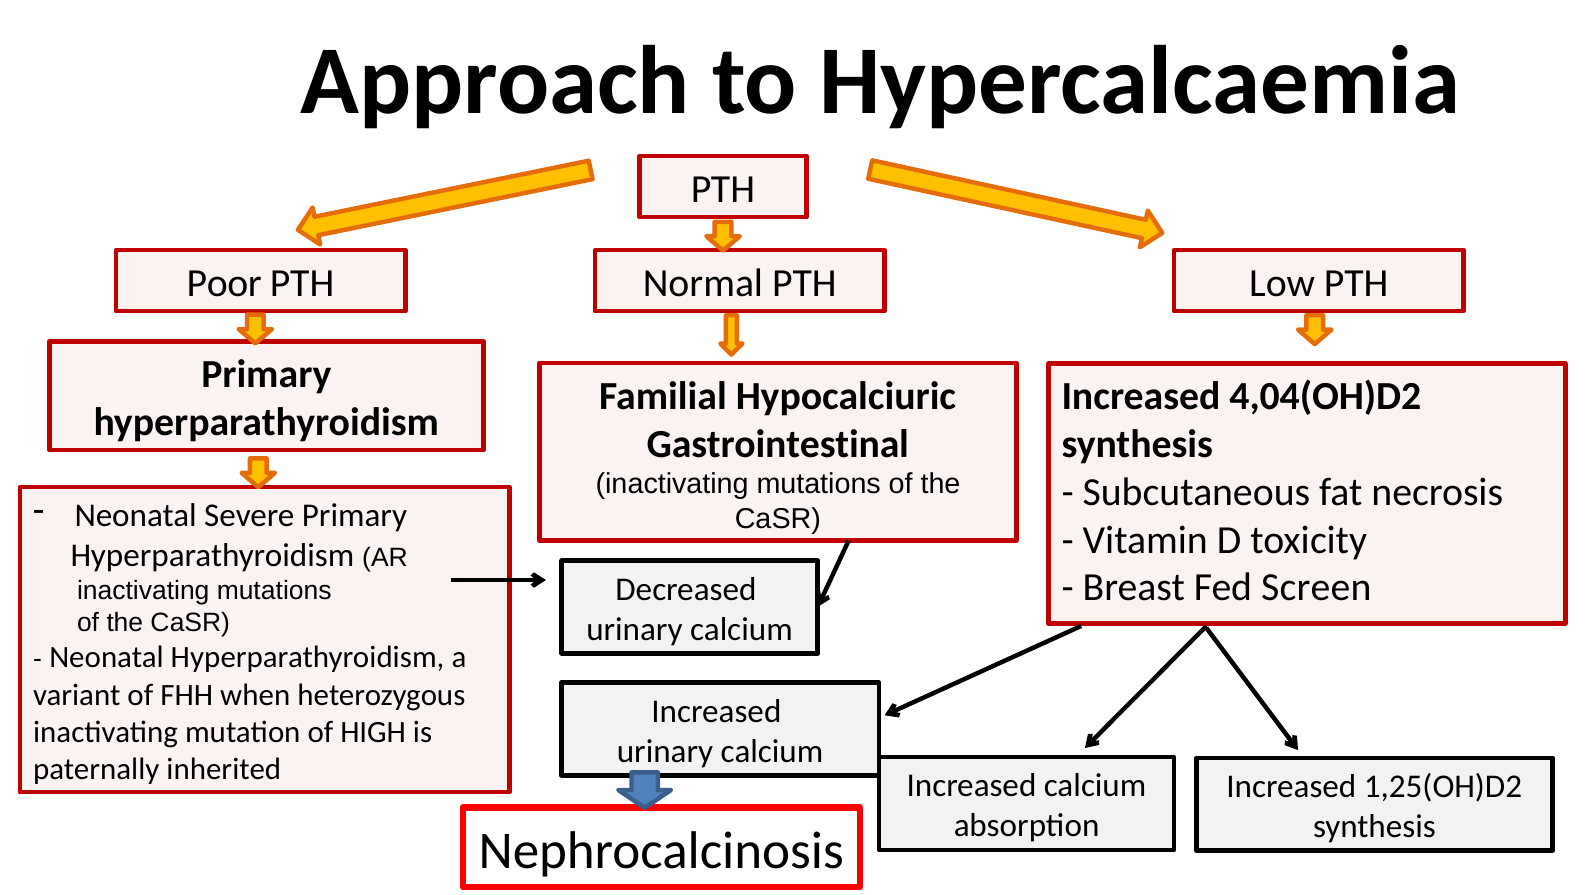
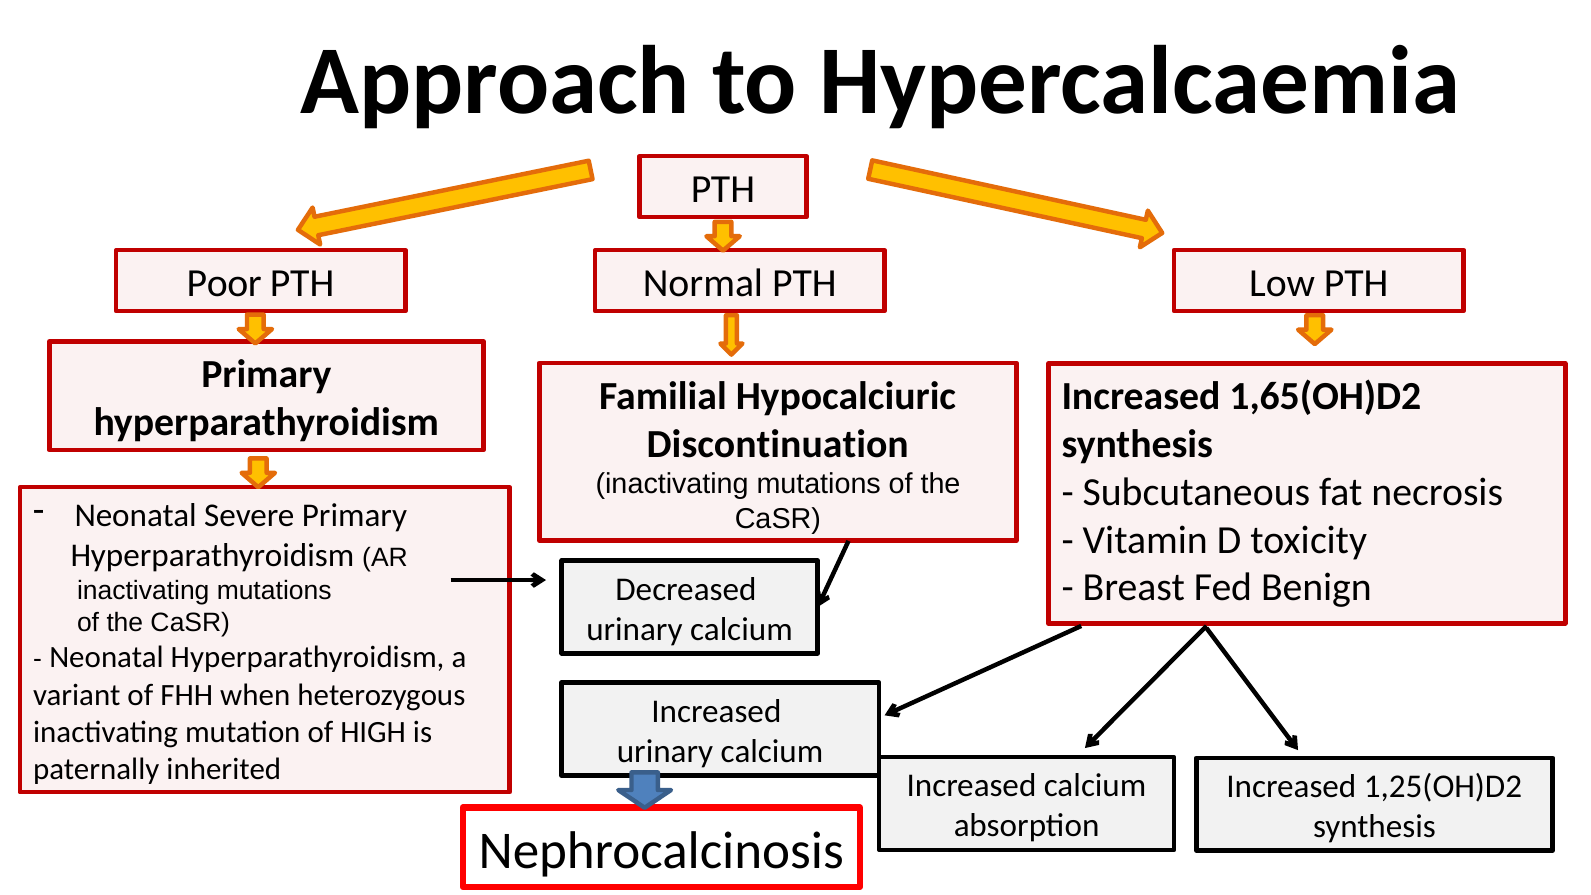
4,04(OH)D2: 4,04(OH)D2 -> 1,65(OH)D2 (1325, 397)
Gastrointestinal: Gastrointestinal -> Discontinuation (778, 444)
Screen: Screen -> Benign (1316, 588)
